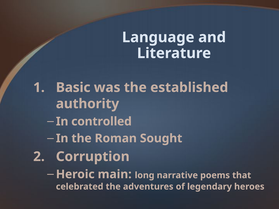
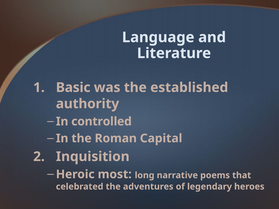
Sought: Sought -> Capital (161, 139)
Corruption: Corruption -> Inquisition (93, 157)
main: main -> most (115, 174)
